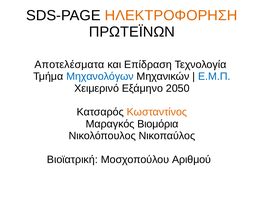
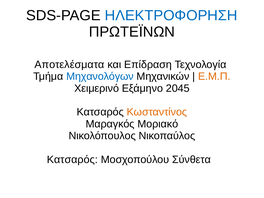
ΗΛΕΚΤΡΟΦΟΡΗΣΗ colour: orange -> blue (171, 15)
Ε.Μ.Π colour: blue -> orange (214, 76)
2050: 2050 -> 2045 (178, 88)
Βιομόρια: Βιομόρια -> Μοριακό (158, 124)
Βιοϊατρική: Βιοϊατρική -> Κατσαρός (72, 160)
Αριθμού: Αριθμού -> Σύνθετα (191, 160)
